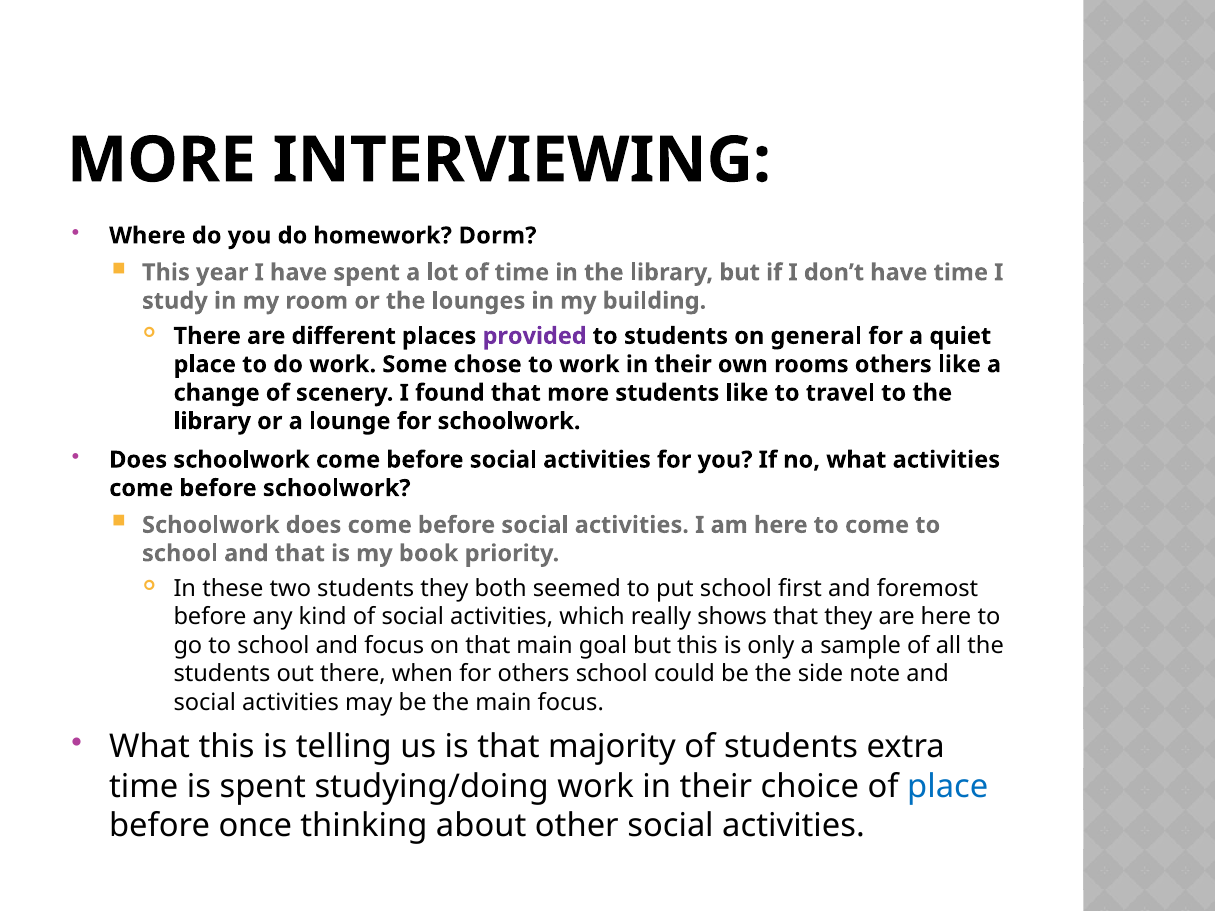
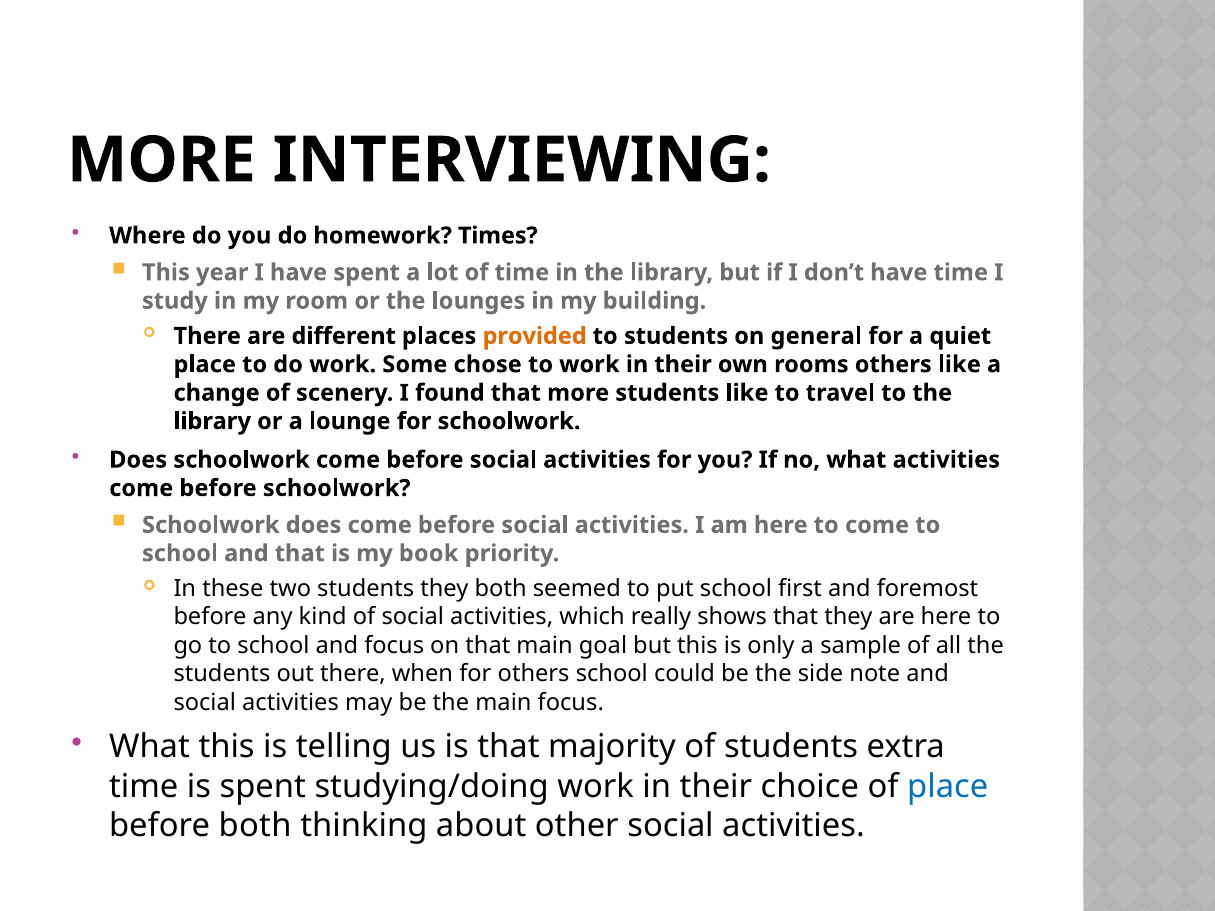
Dorm: Dorm -> Times (498, 236)
provided colour: purple -> orange (535, 336)
before once: once -> both (255, 826)
